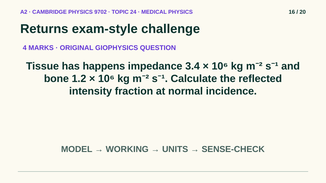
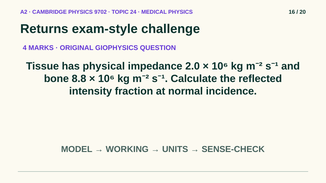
happens: happens -> physical (104, 66)
3.4: 3.4 -> 2.0 (193, 66)
1.2: 1.2 -> 8.8 (79, 79)
